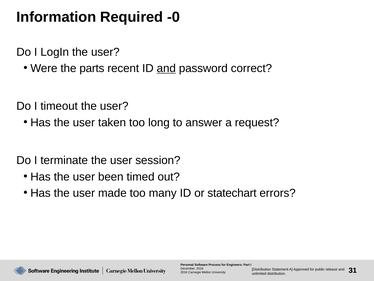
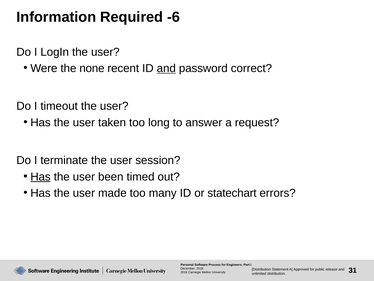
-0: -0 -> -6 (174, 17)
parts: parts -> none (92, 68)
Has underline: none -> present (41, 176)
